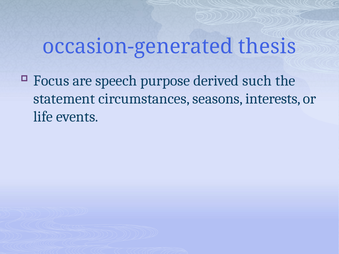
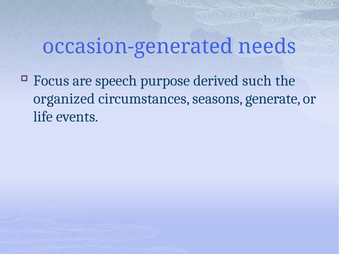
thesis: thesis -> needs (267, 46)
statement: statement -> organized (64, 99)
interests: interests -> generate (273, 99)
